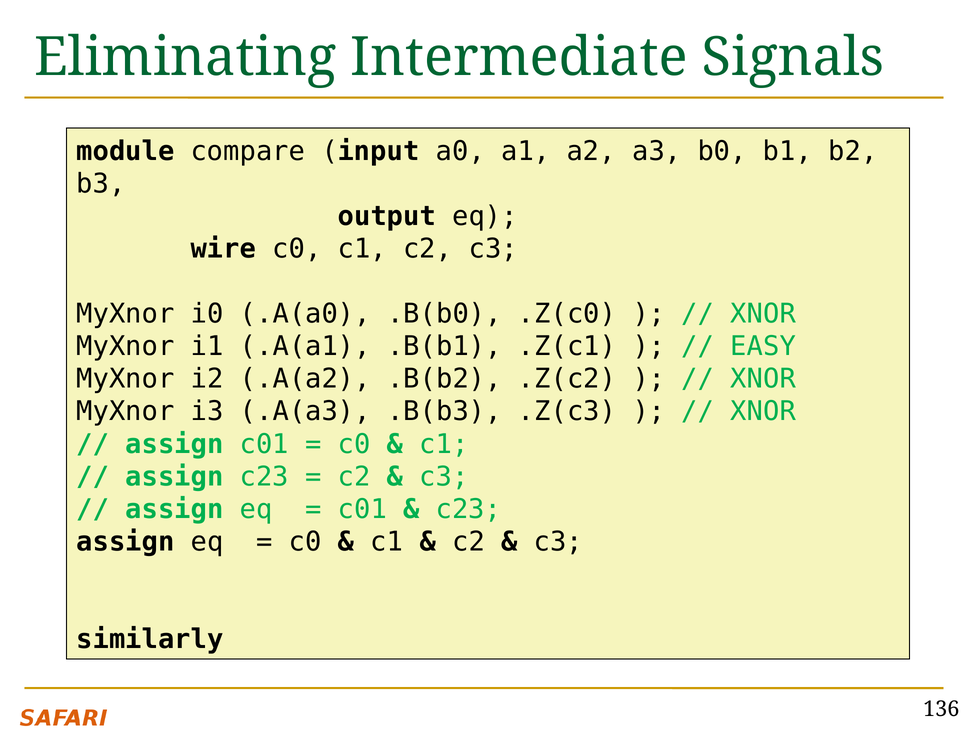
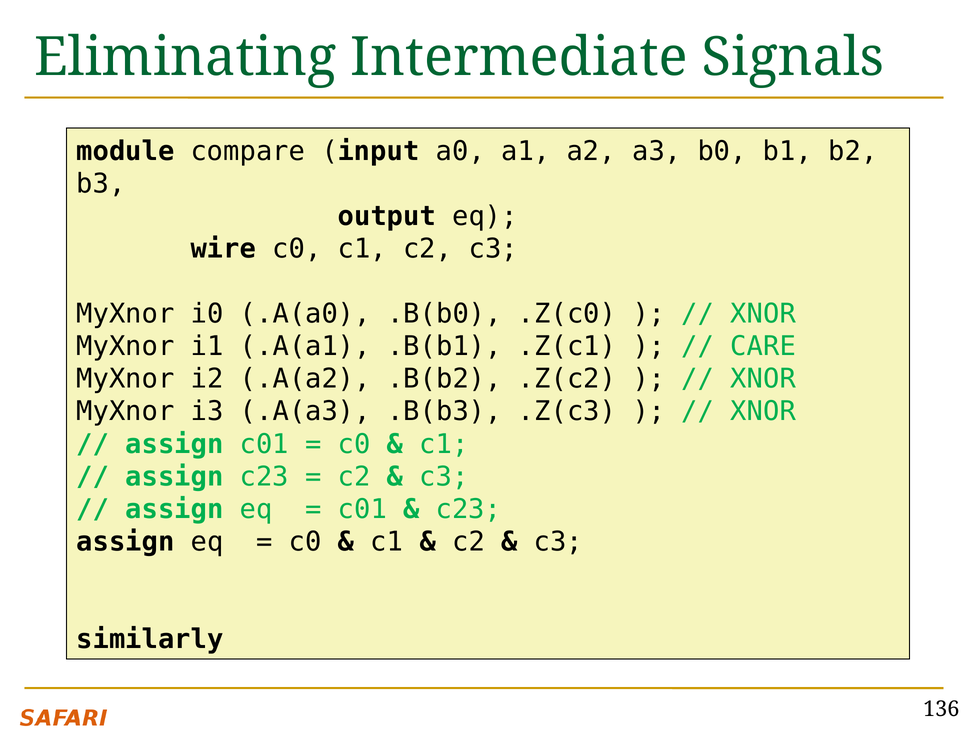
EASY: EASY -> CARE (763, 346)
